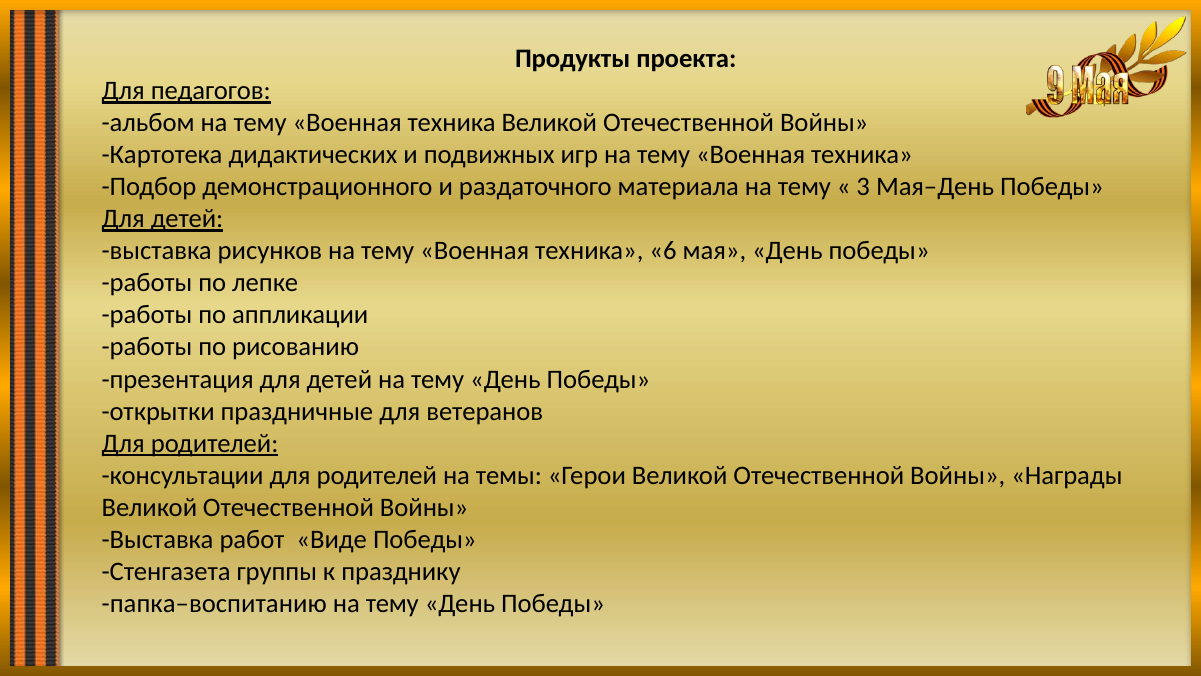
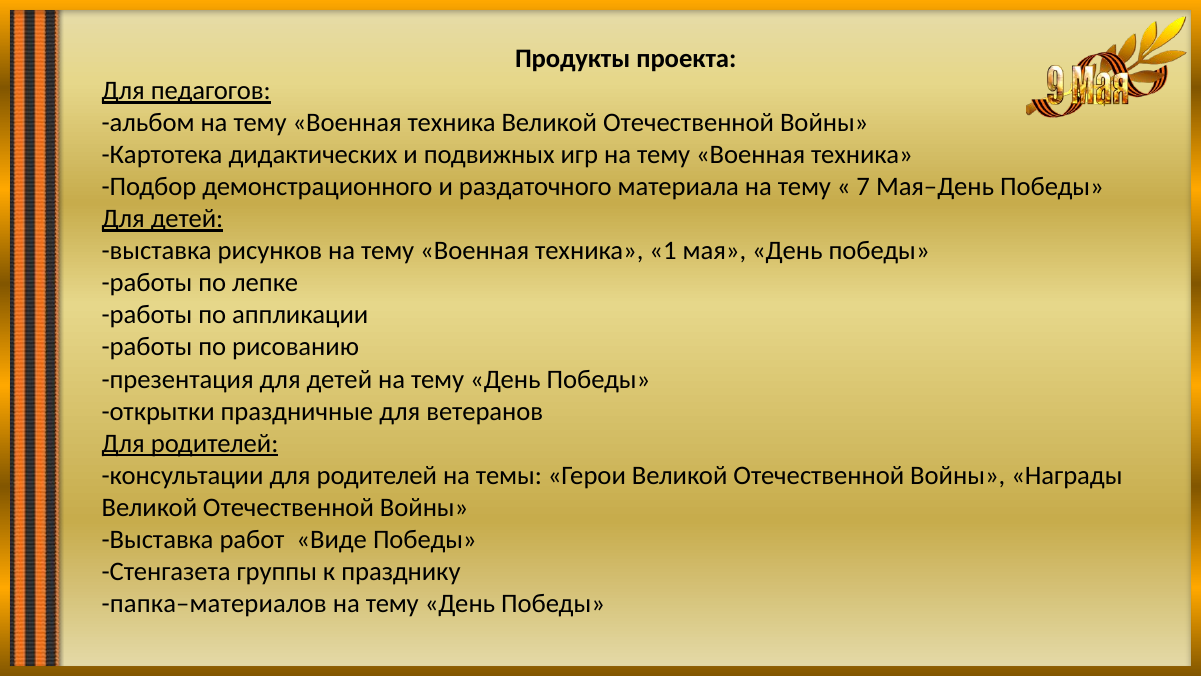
3: 3 -> 7 (863, 187)
6: 6 -> 1 (663, 251)
папка–воспитанию: папка–воспитанию -> папка–материалов (214, 603)
